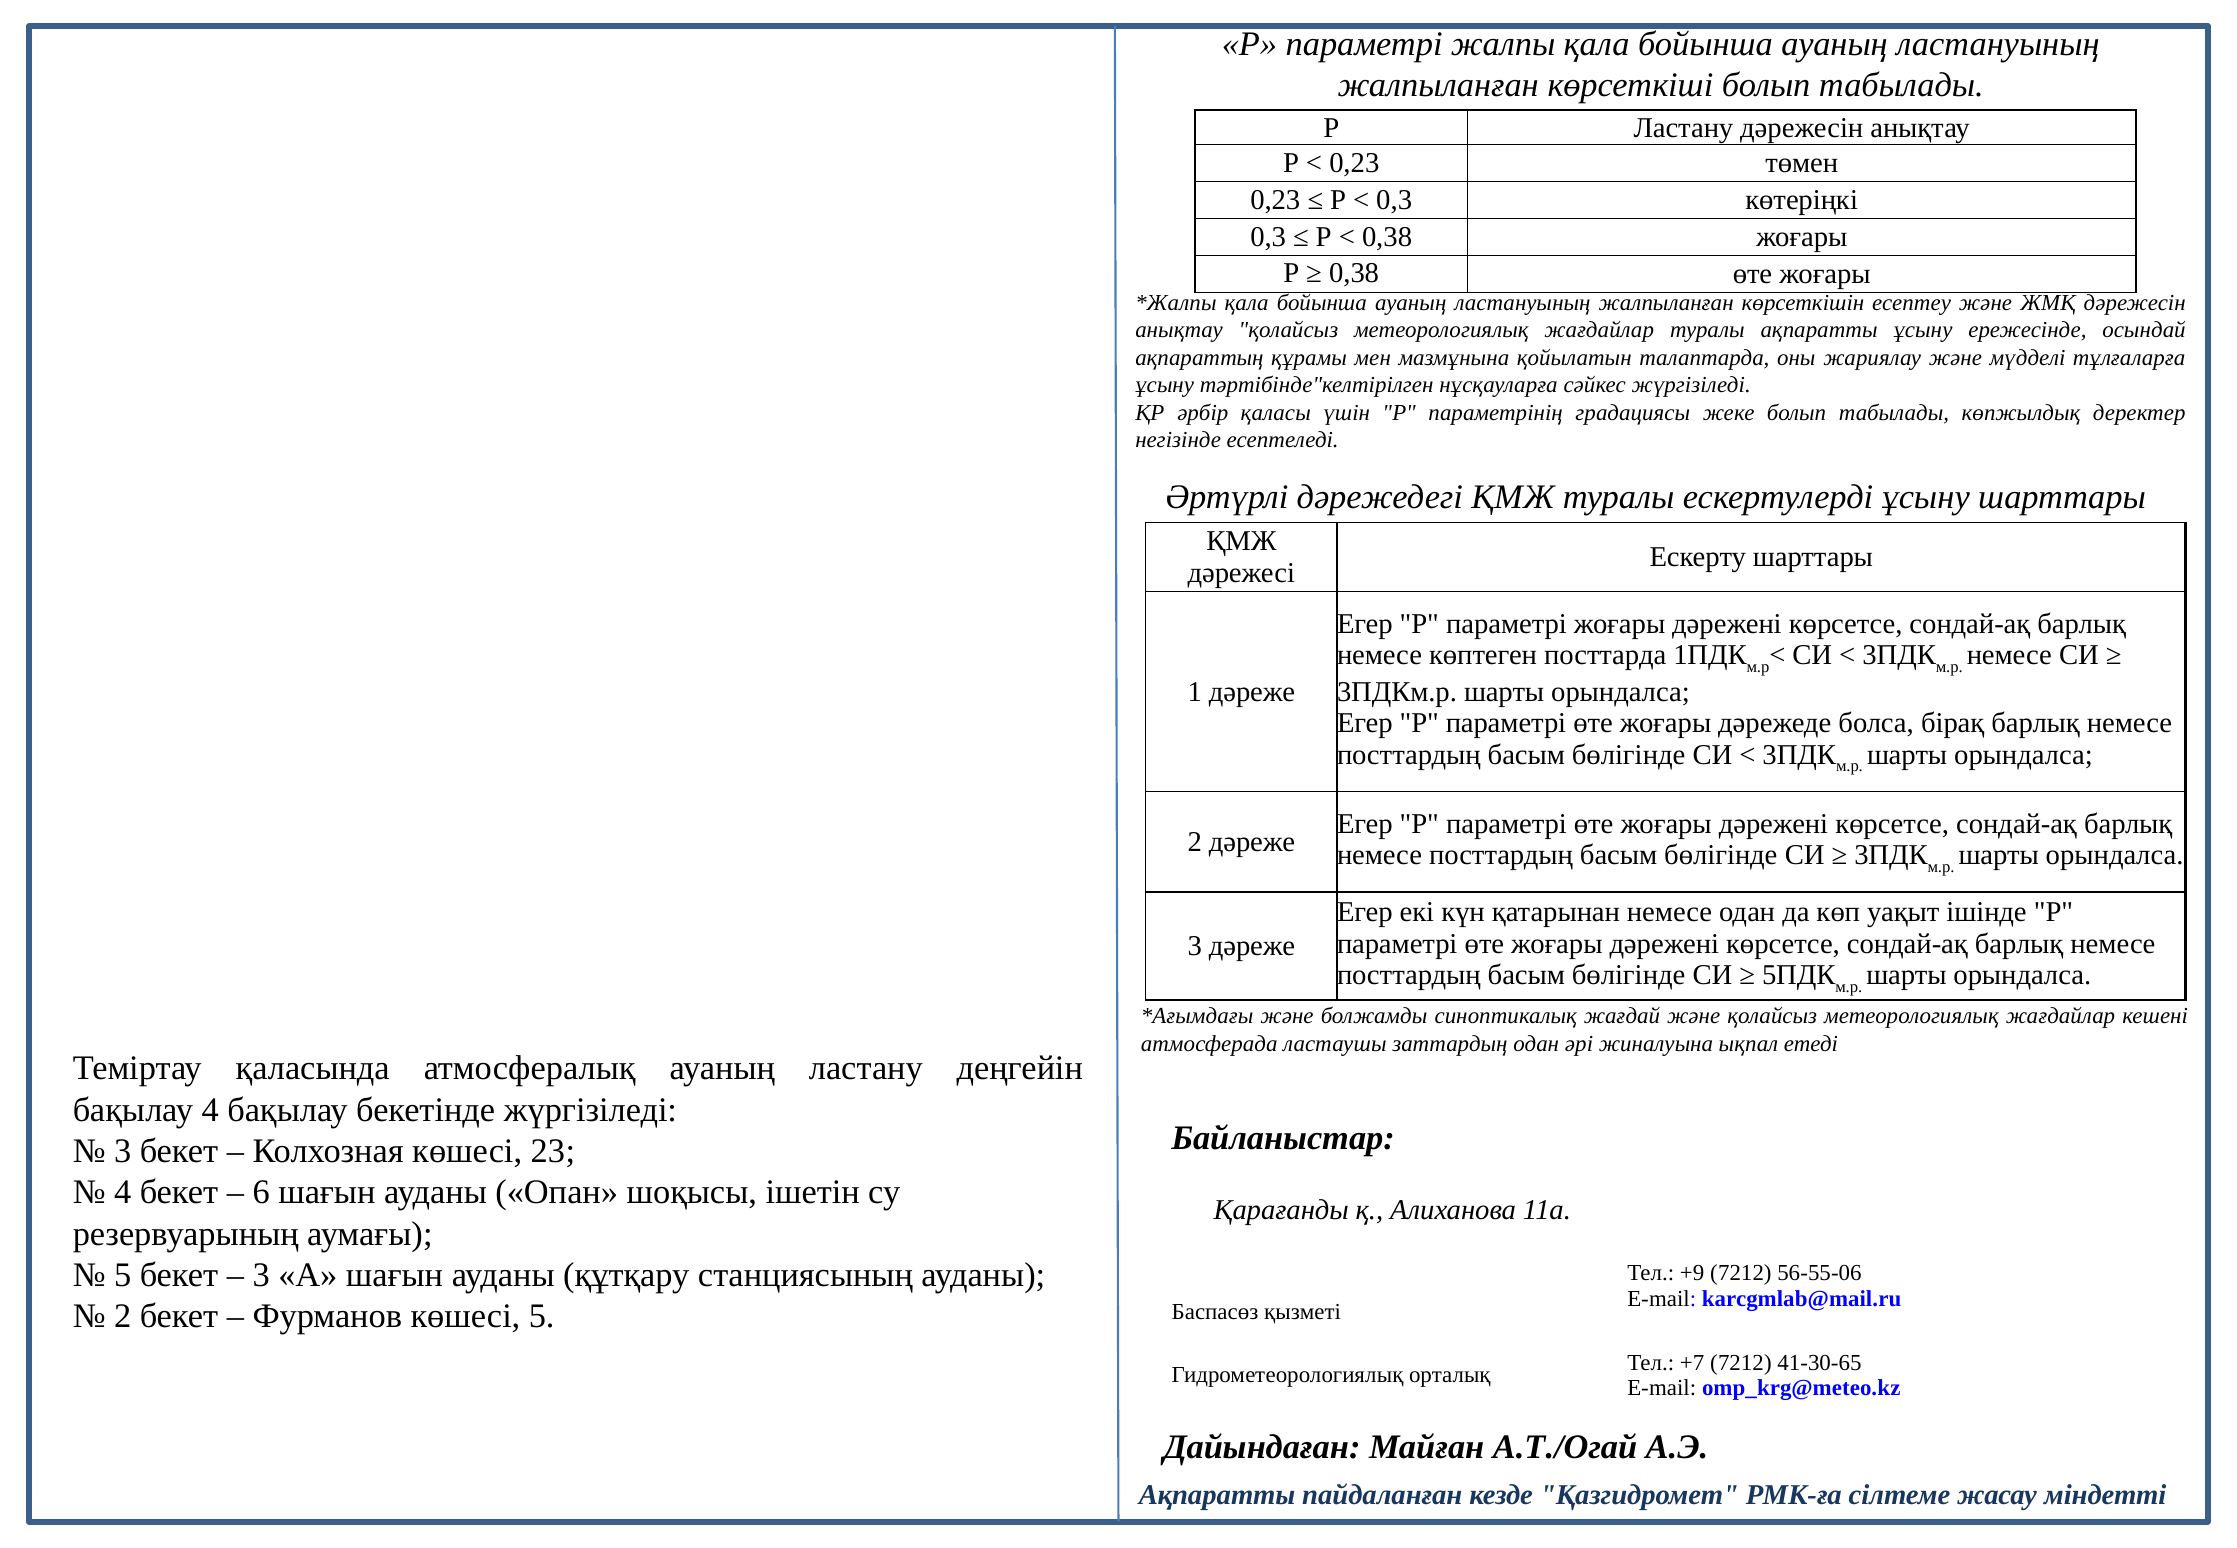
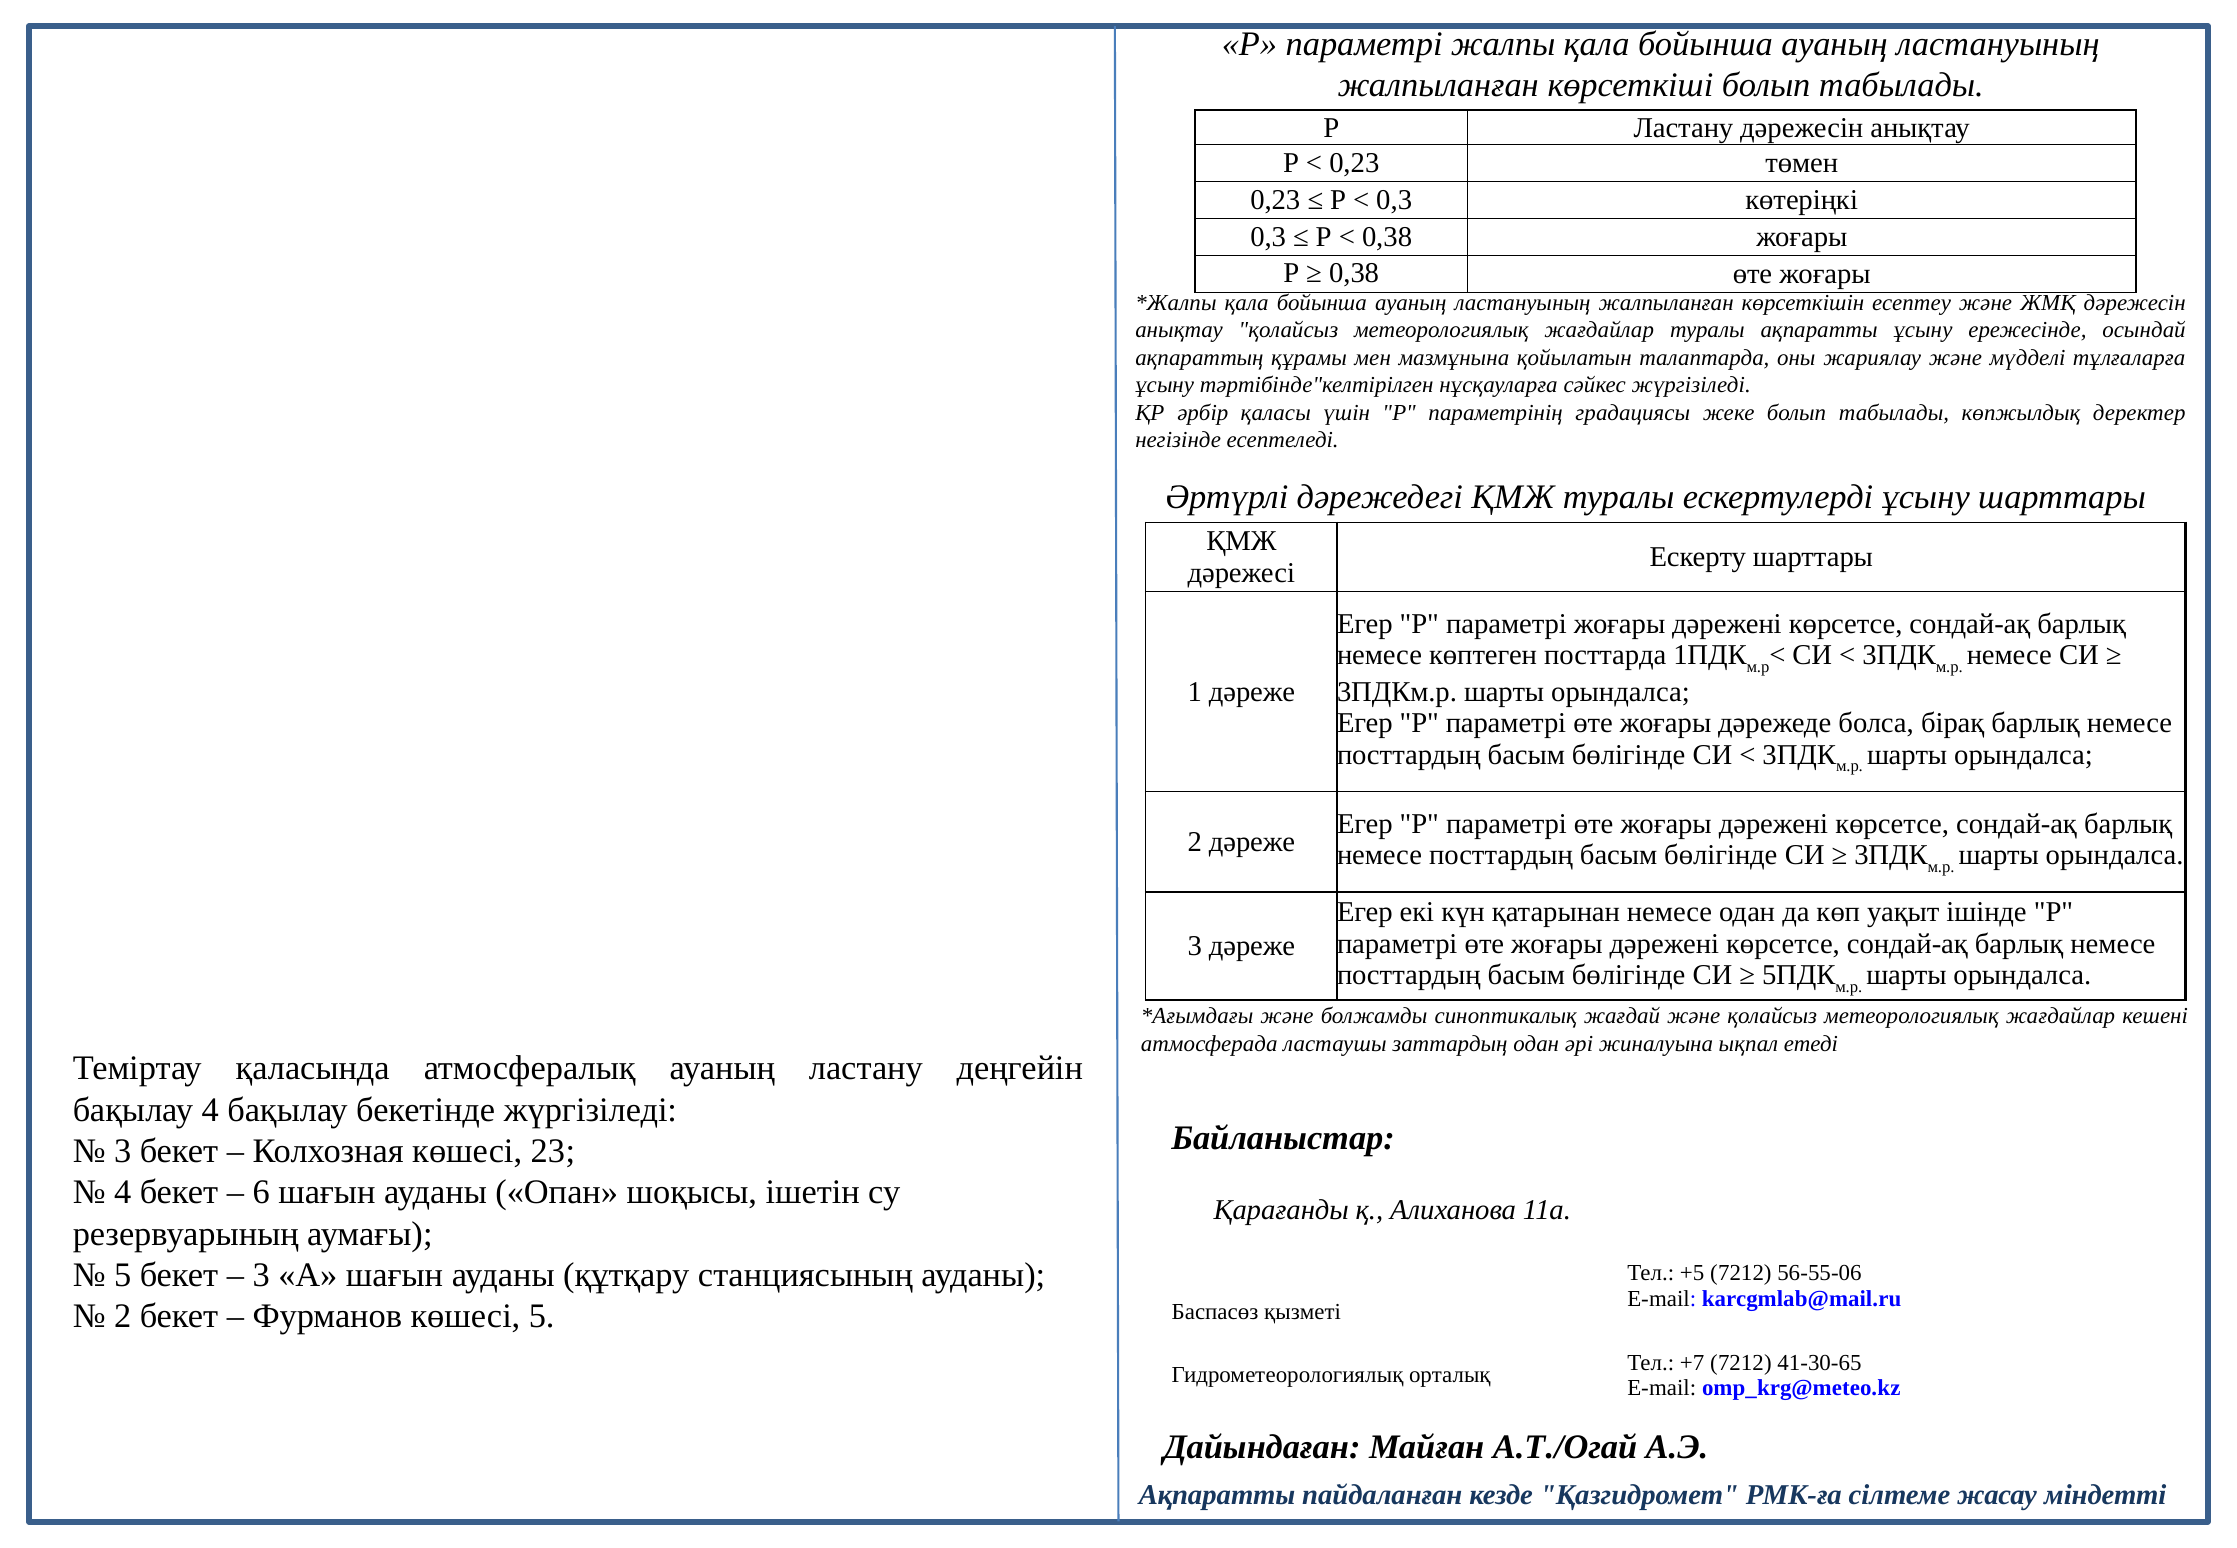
+9: +9 -> +5 (1692, 1274)
